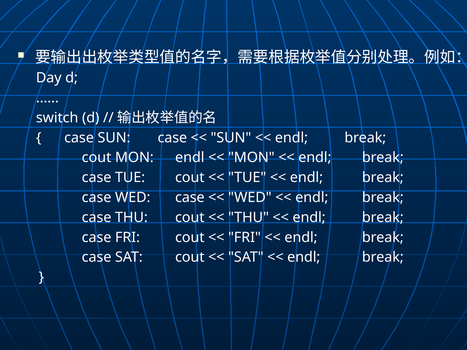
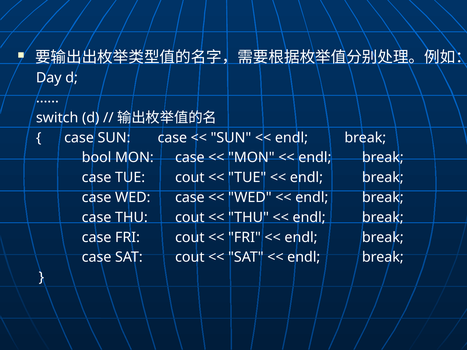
cout: cout -> bool (97, 158)
MON endl: endl -> case (190, 158)
